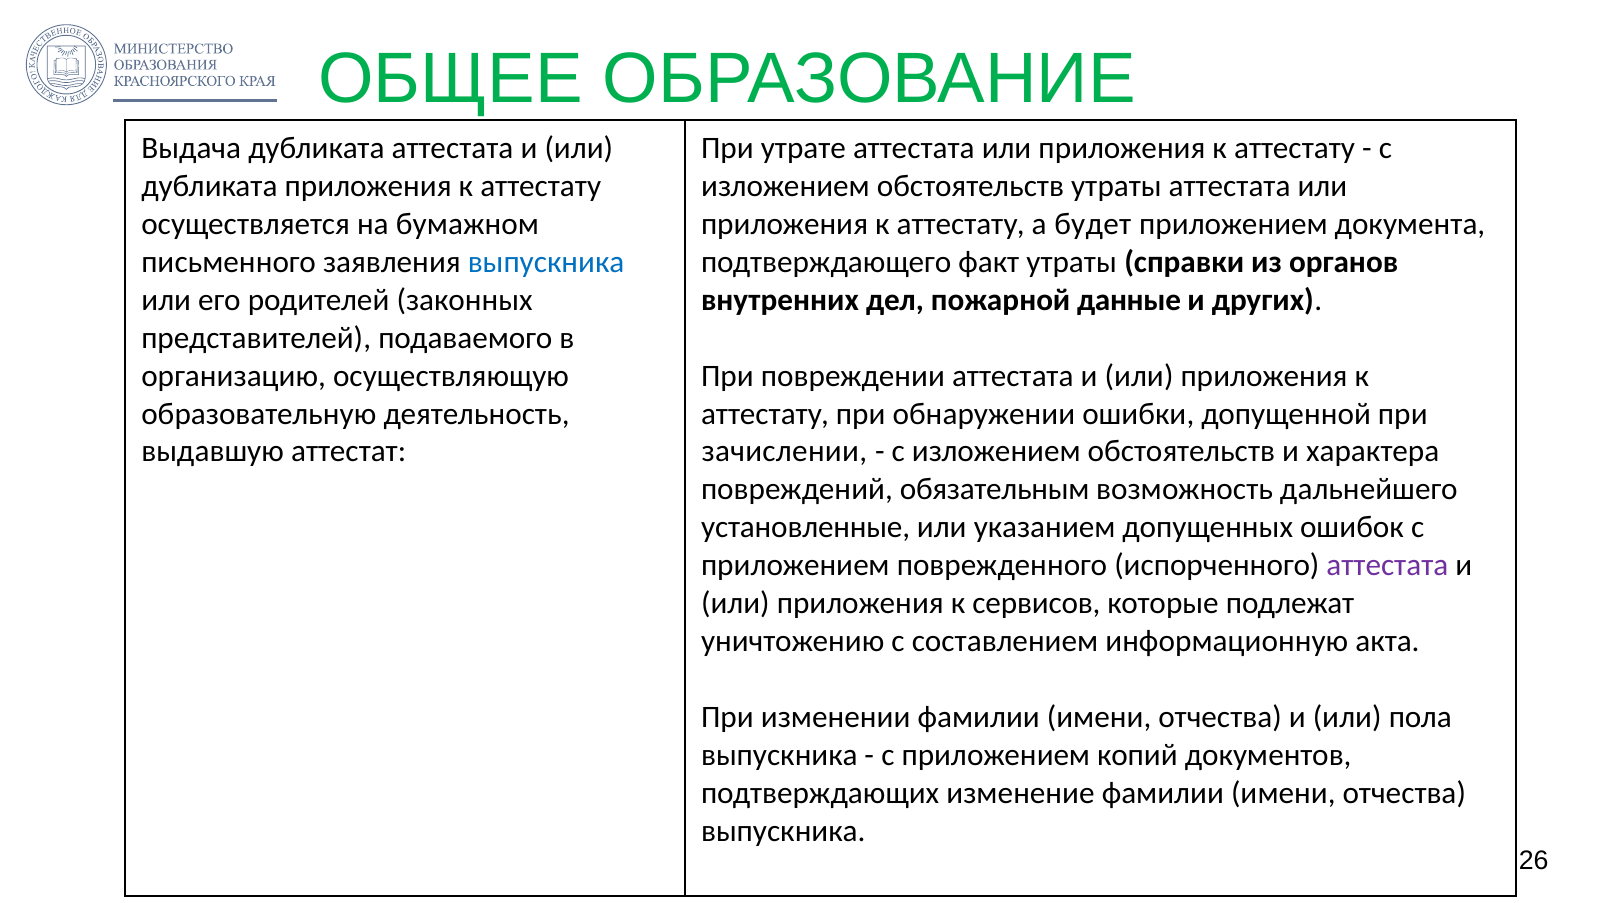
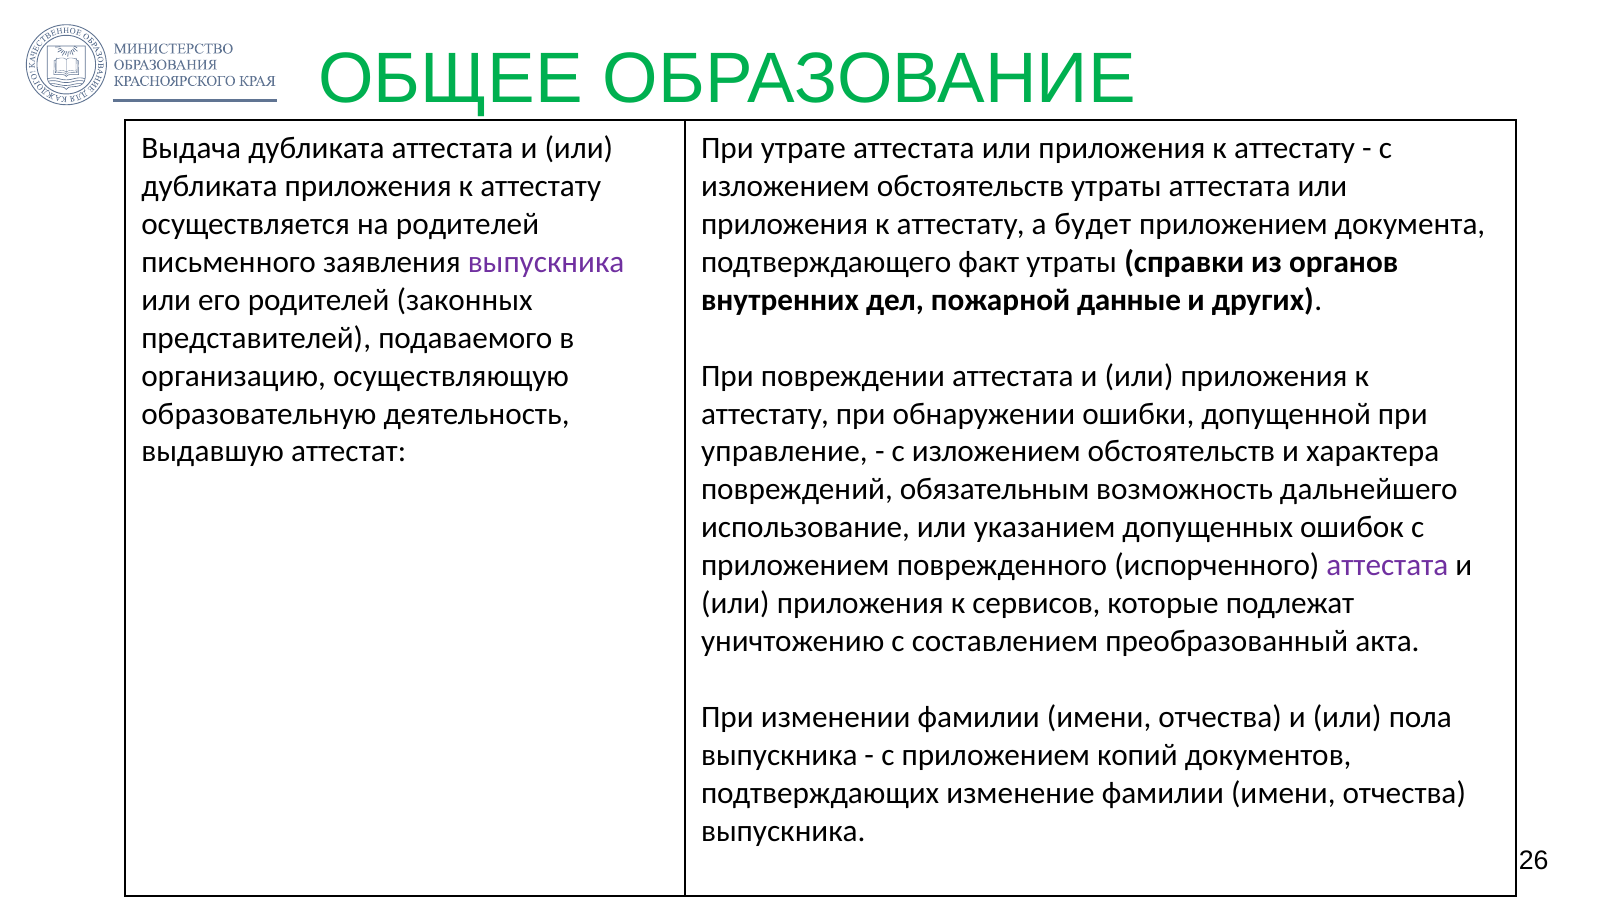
на бумажном: бумажном -> родителей (468, 224)
выпускника colour: blue -> purple (546, 262)
зачислении: зачислении -> управление (784, 452)
установленные: установленные -> использование (806, 528)
информационную: информационную -> преобразованный (1227, 641)
